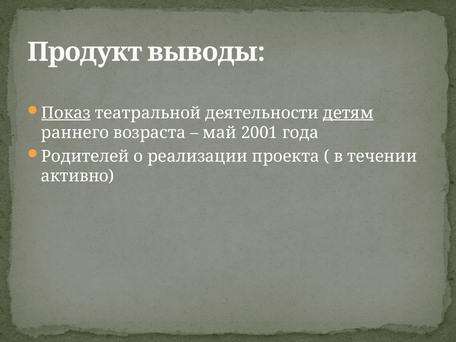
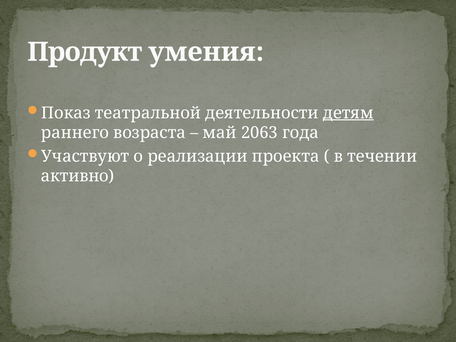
выводы: выводы -> умения (206, 52)
Показ underline: present -> none (66, 113)
2001: 2001 -> 2063 (259, 133)
Родителей: Родителей -> Участвуют (85, 156)
